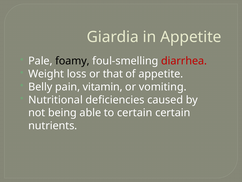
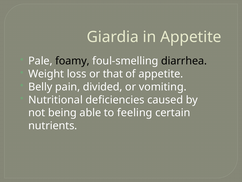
diarrhea colour: red -> black (184, 61)
vitamin: vitamin -> divided (103, 87)
to certain: certain -> feeling (135, 113)
